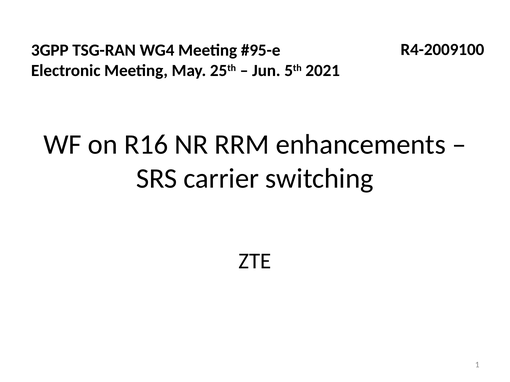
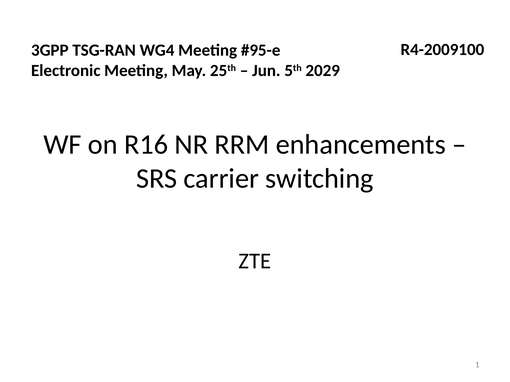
2021: 2021 -> 2029 (323, 71)
